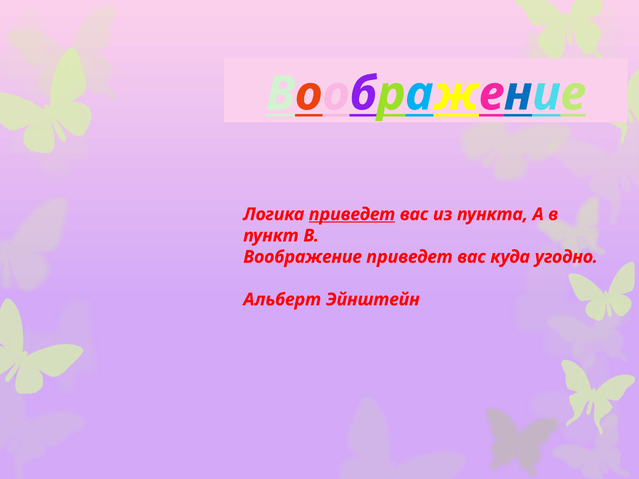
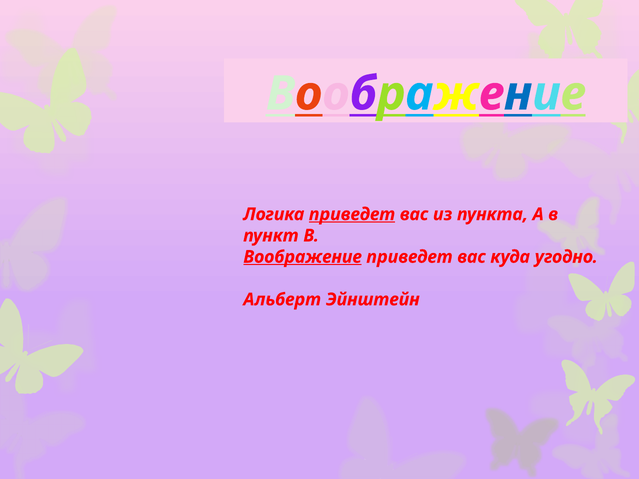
Воображение underline: none -> present (303, 257)
